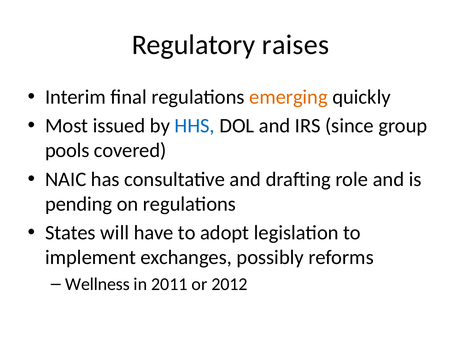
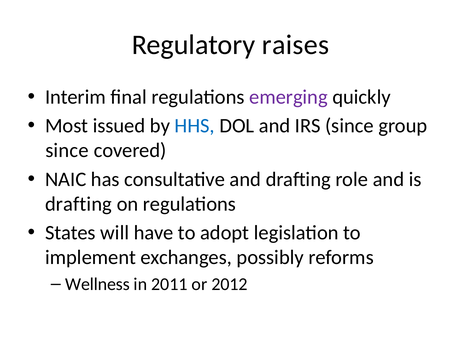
emerging colour: orange -> purple (288, 97)
pools: pools -> since (67, 150)
pending: pending -> drafting (78, 204)
